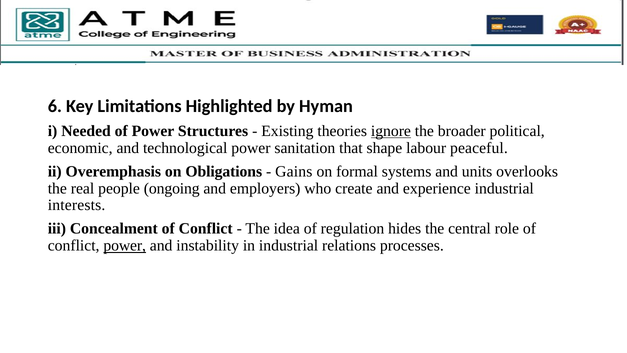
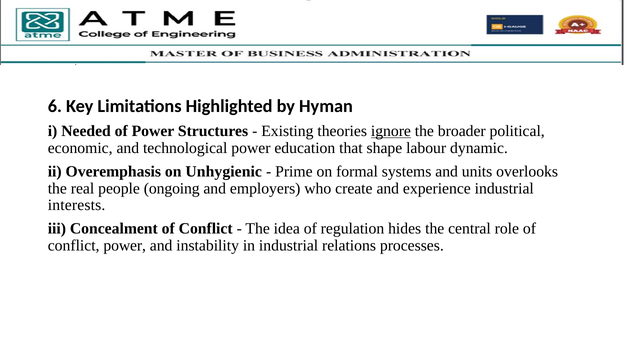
sanitation: sanitation -> education (305, 148)
peaceful: peaceful -> dynamic (479, 148)
Obligations: Obligations -> Unhygienic (224, 171)
Gains: Gains -> Prime (294, 171)
power underline: present -> none (125, 245)
